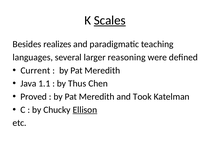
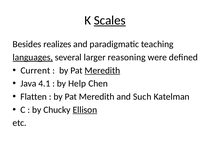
languages underline: none -> present (33, 57)
Meredith underline: none -> present (102, 70)
1.1: 1.1 -> 4.1 (44, 83)
Thus: Thus -> Help (77, 83)
Proved: Proved -> Flatten (34, 96)
Took: Took -> Such (142, 96)
